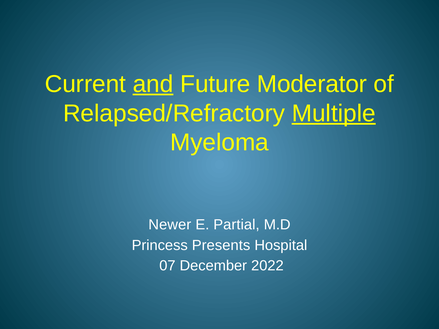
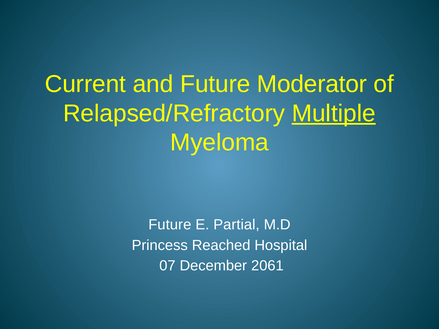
and underline: present -> none (153, 84)
Newer: Newer -> Future (170, 225)
Presents: Presents -> Reached (221, 245)
2022: 2022 -> 2061 (267, 266)
